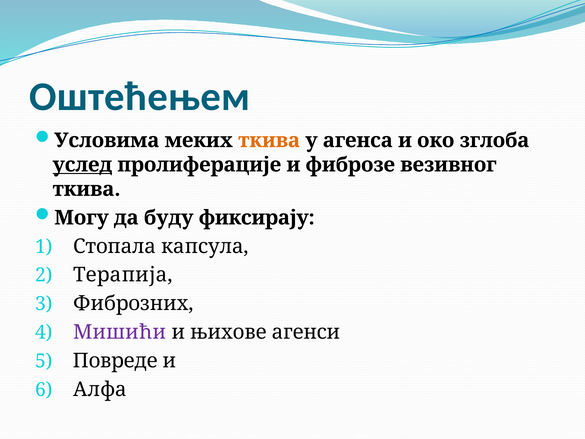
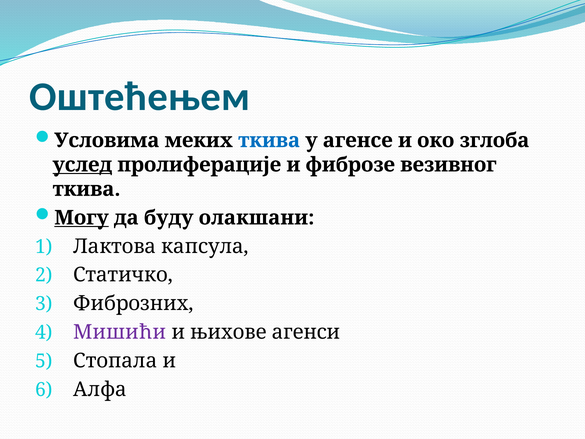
ткива colour: orange -> blue (269, 140)
агенса: агенса -> агенсе (358, 140)
Могу underline: none -> present (81, 218)
фиксирају: фиксирају -> олакшани (257, 218)
Стопала: Стопала -> Лактова (115, 246)
Терапија: Терапија -> Статичко (123, 275)
Повреде: Повреде -> Стопала (115, 361)
